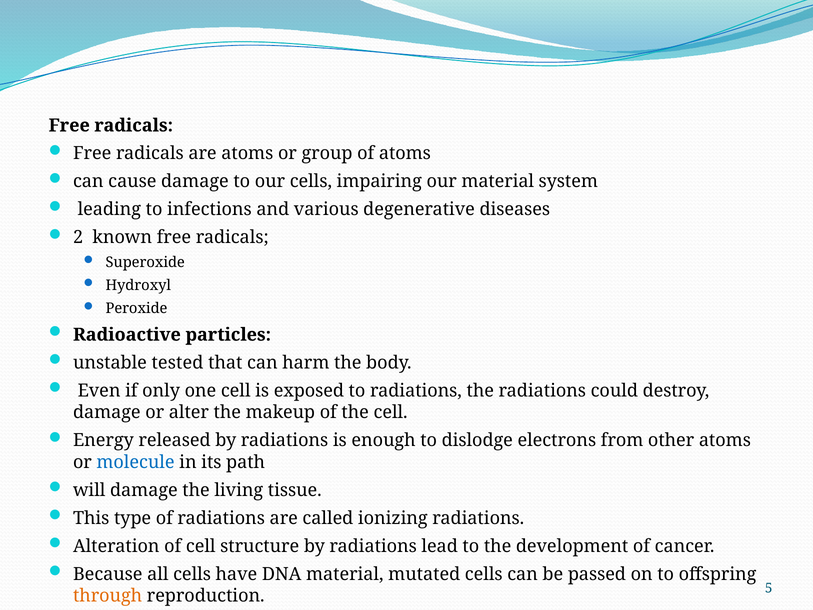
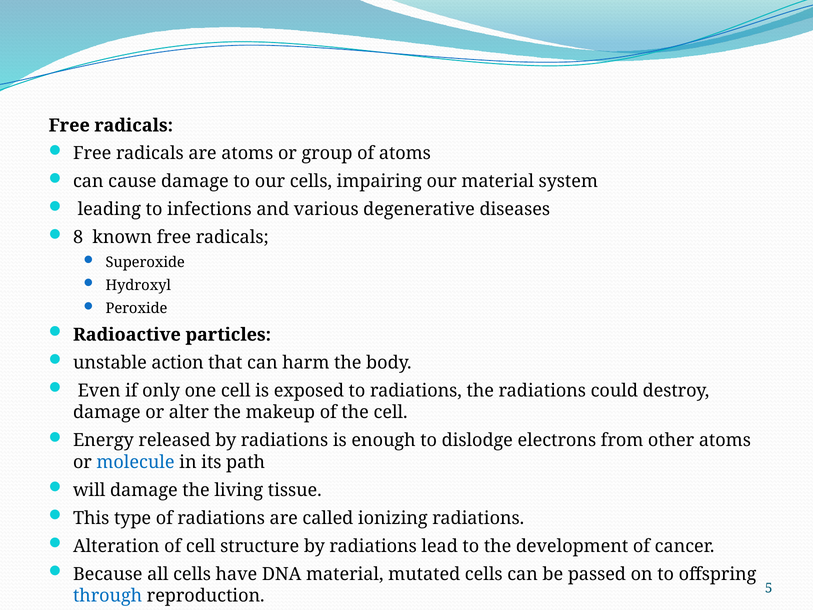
2: 2 -> 8 (78, 237)
tested: tested -> action (178, 363)
through colour: orange -> blue (108, 596)
